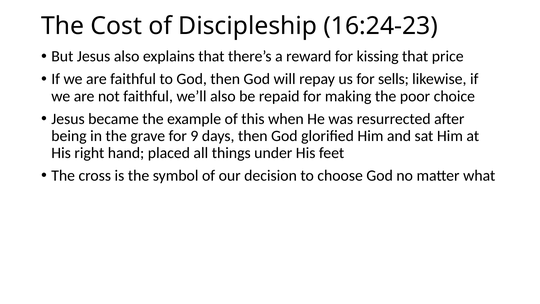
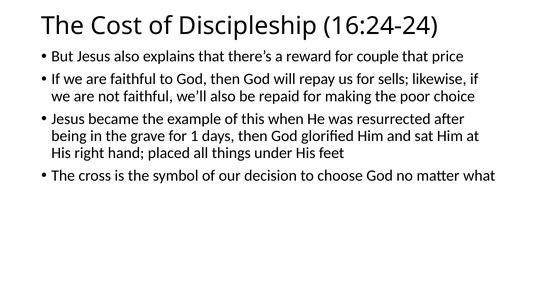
16:24-23: 16:24-23 -> 16:24-24 (381, 26)
kissing: kissing -> couple (378, 56)
9: 9 -> 1 (194, 136)
